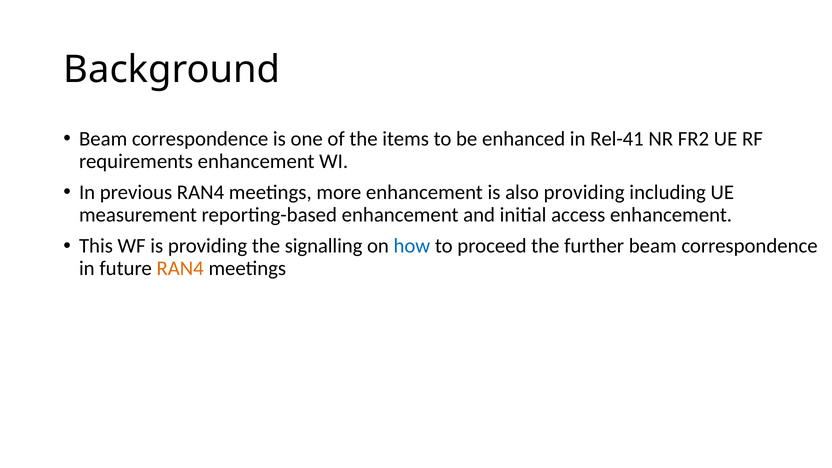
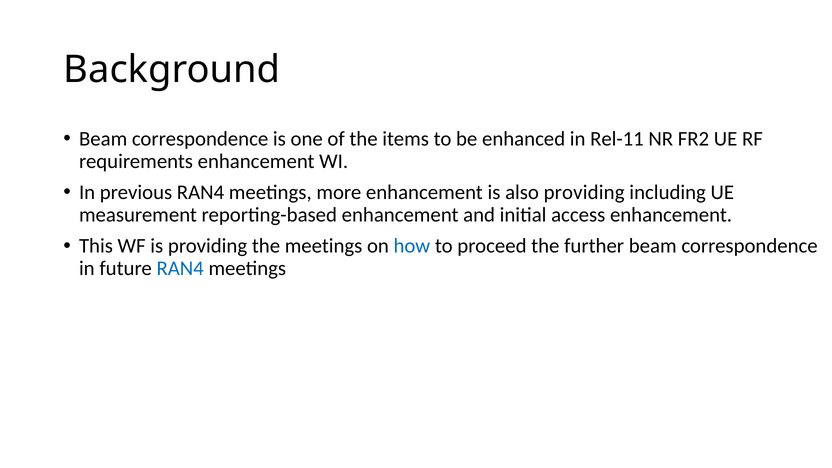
Rel-41: Rel-41 -> Rel-11 (617, 139)
the signalling: signalling -> meetings (324, 246)
RAN4 colour: orange -> blue (180, 268)
